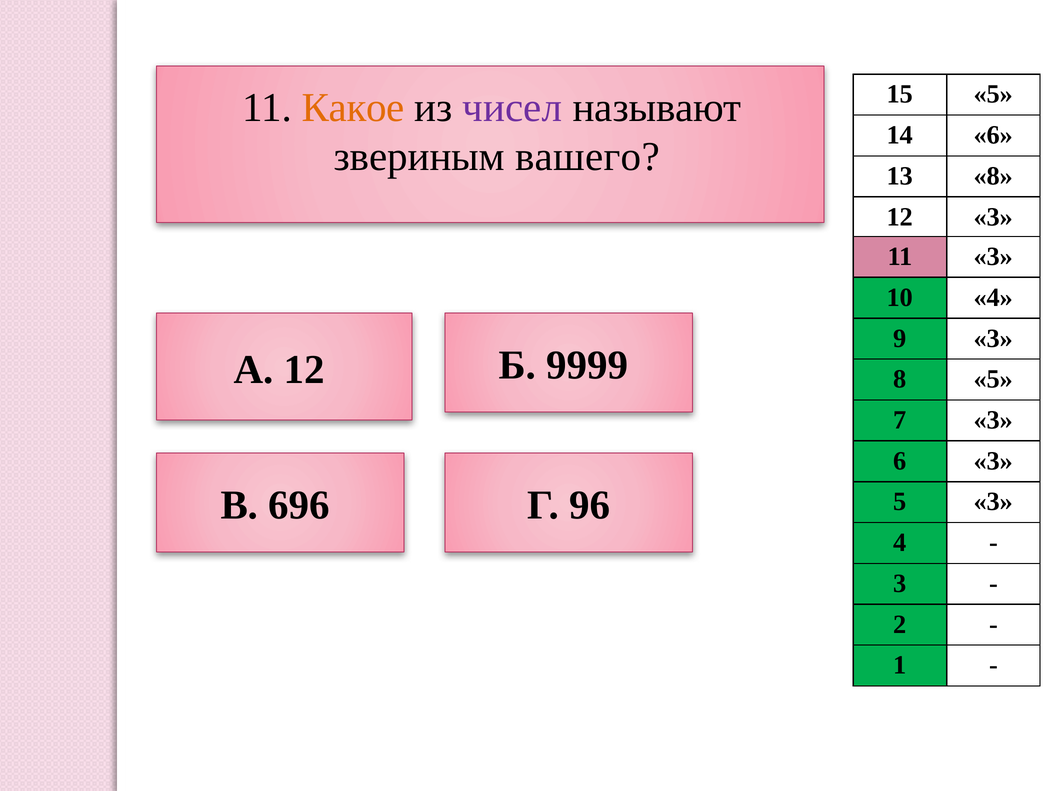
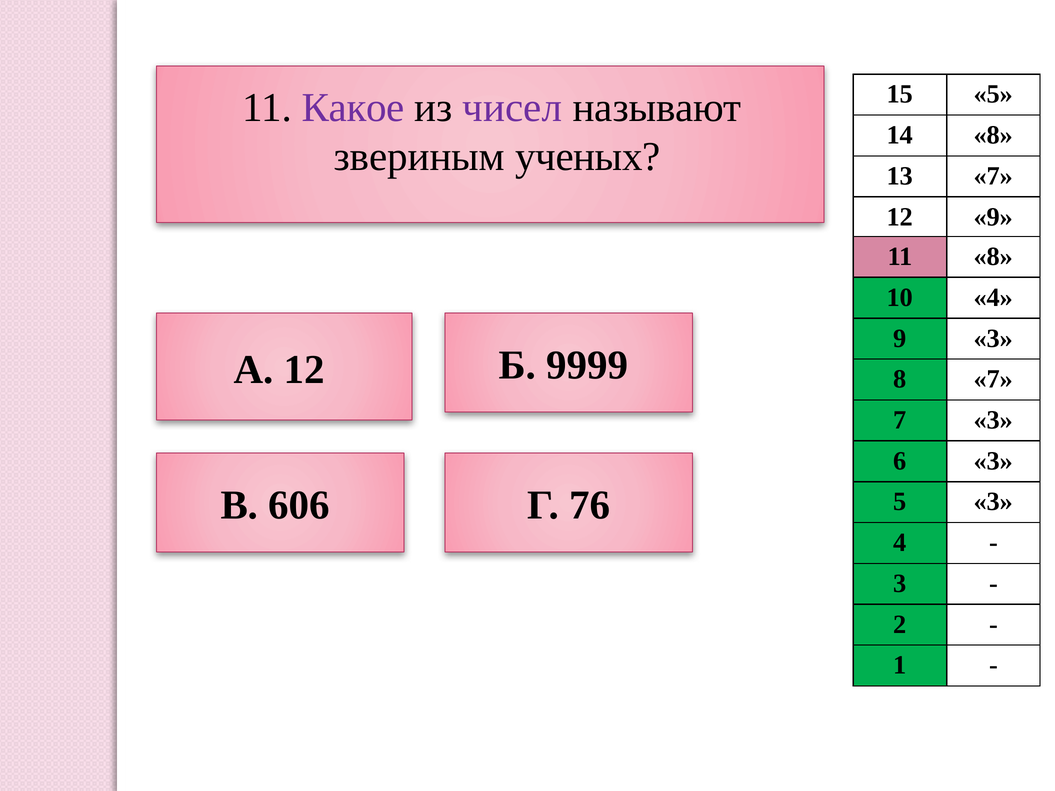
Какое colour: orange -> purple (353, 108)
14 6: 6 -> 8 (993, 135)
вашего: вашего -> ученых (588, 157)
13 8: 8 -> 7 (993, 176)
12 3: 3 -> 9 (993, 217)
11 3: 3 -> 8 (993, 257)
8 5: 5 -> 7 (993, 379)
696: 696 -> 606 (299, 506)
96: 96 -> 76 (590, 506)
